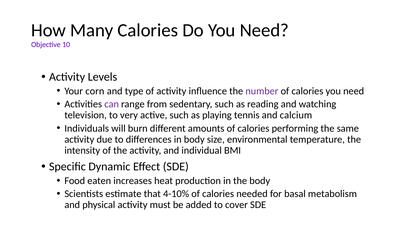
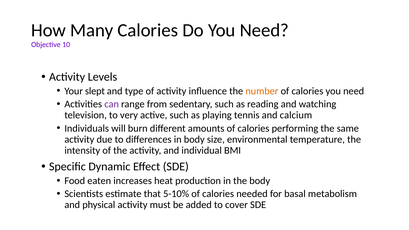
corn: corn -> slept (95, 91)
number colour: purple -> orange (262, 91)
4-10%: 4-10% -> 5-10% (176, 194)
